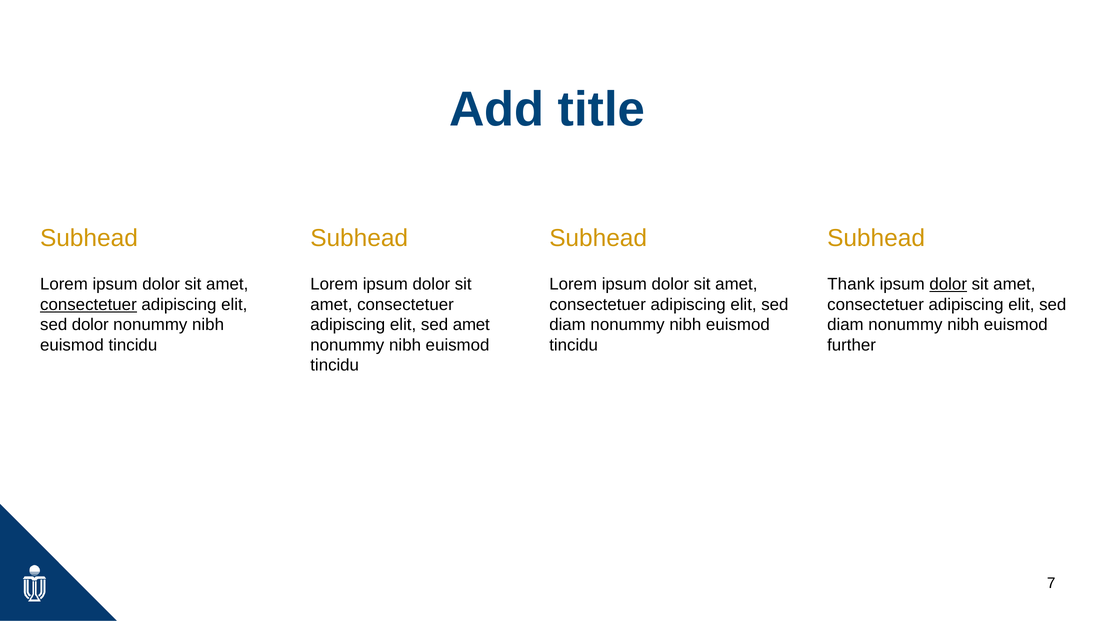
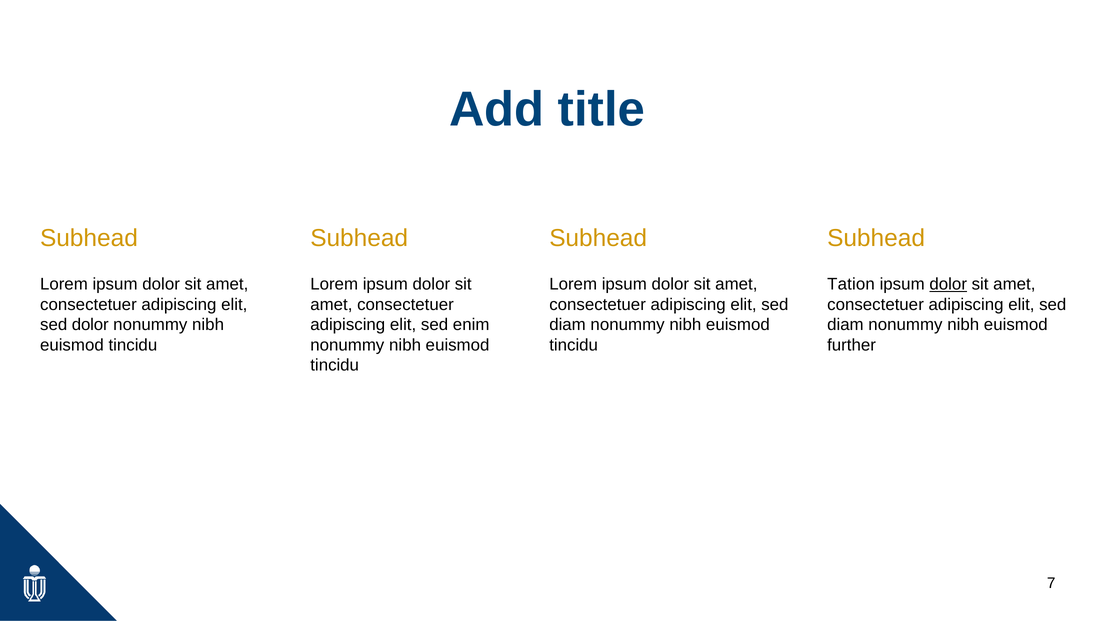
Thank: Thank -> Tation (851, 284)
consectetuer underline: present -> none (88, 304)
sed amet: amet -> enim (471, 325)
